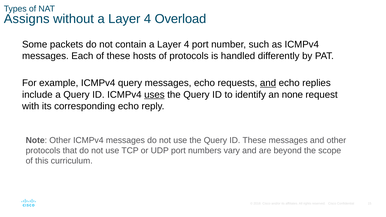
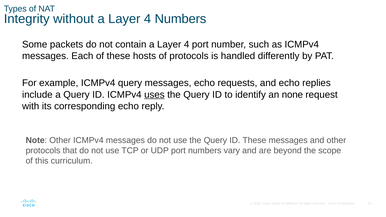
Assigns: Assigns -> Integrity (27, 19)
4 Overload: Overload -> Numbers (180, 19)
and underline: present -> none (268, 83)
